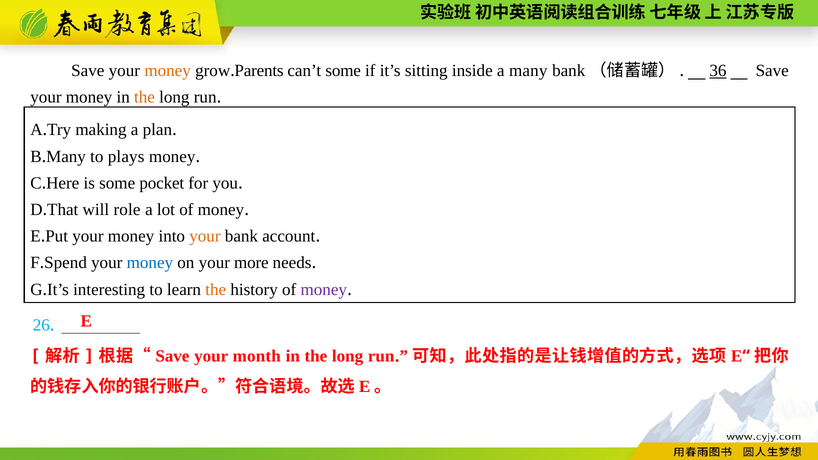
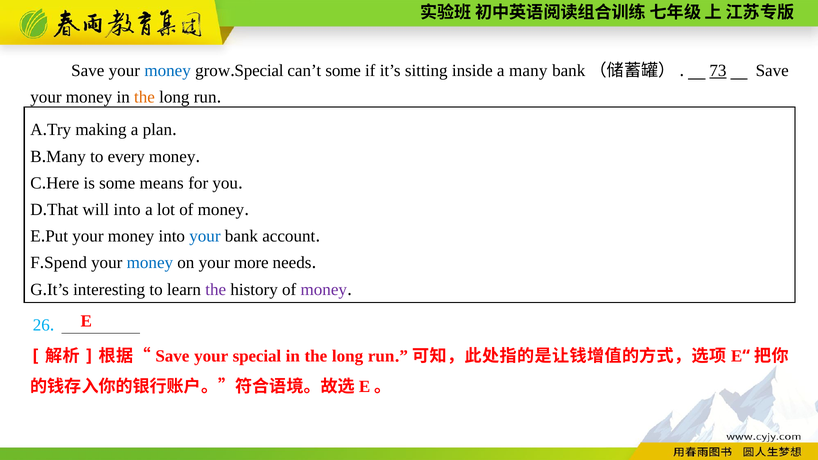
money colour: orange -> blue (168, 71)
Parents: Parents -> Special (259, 71)
36: 36 -> 73 (718, 71)
plays: plays -> every (126, 157)
pocket: pocket -> means (162, 183)
will role: role -> into (127, 210)
your colour: orange -> blue (205, 236)
the colour: orange -> purple (216, 290)
your month: month -> special (257, 356)
